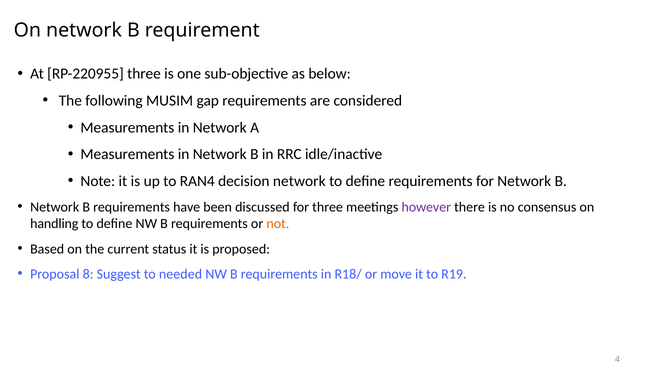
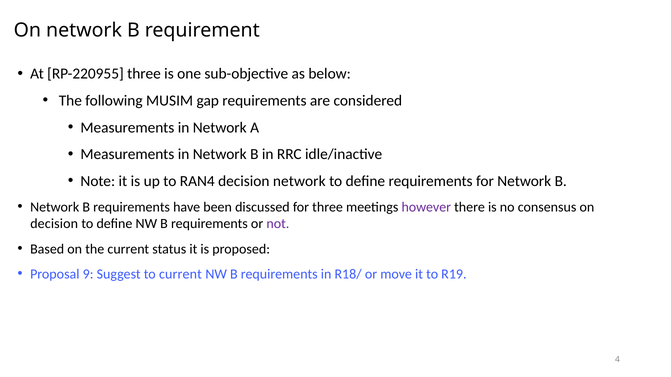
handling: handling -> decision (54, 224)
not colour: orange -> purple (278, 224)
8: 8 -> 9 (88, 274)
to needed: needed -> current (180, 274)
